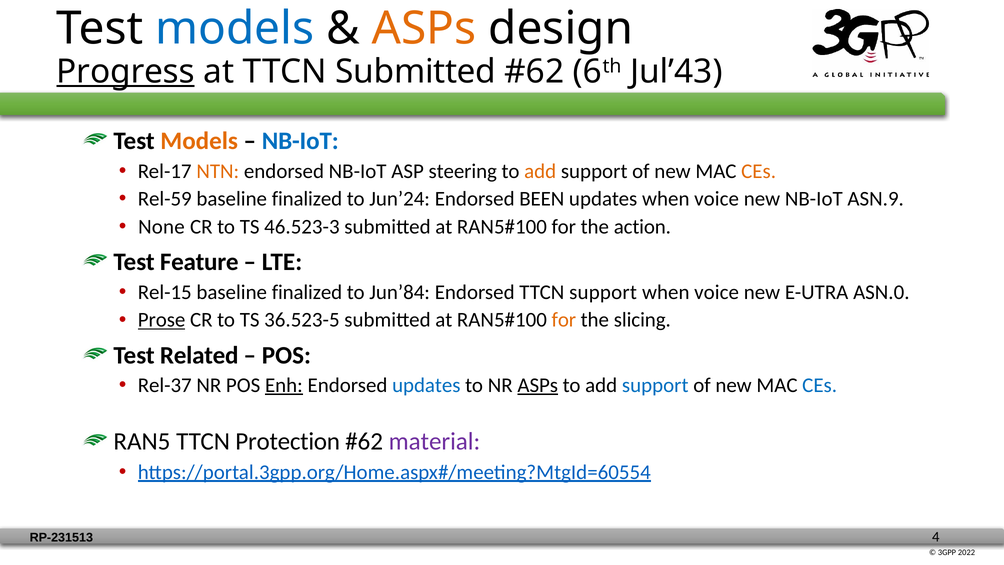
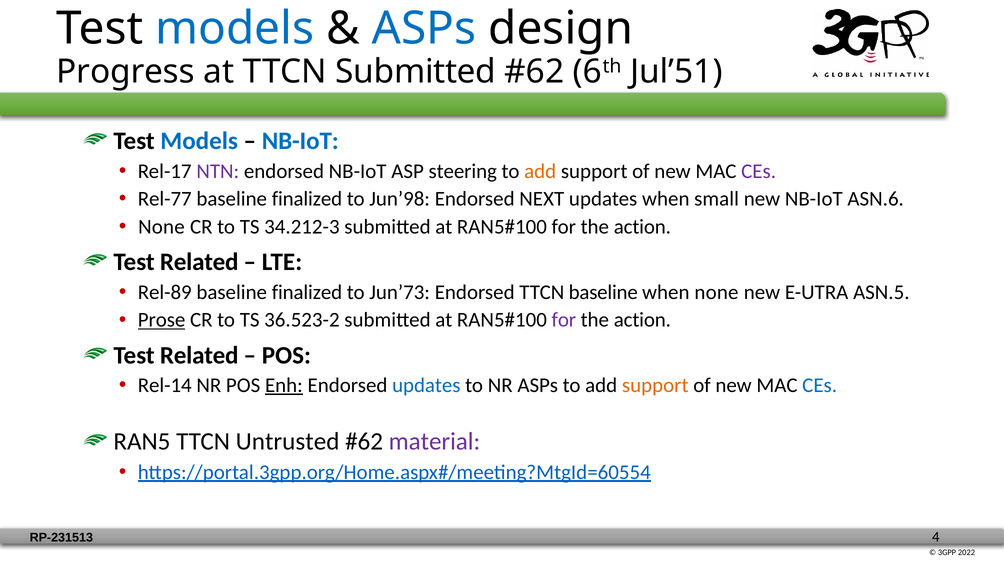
ASPs colour: orange -> blue (424, 29)
Progress underline: present -> none (126, 72)
Jul’43: Jul’43 -> Jul’51 (676, 72)
Models colour: orange -> blue (199, 141)
NTN colour: orange -> purple (218, 171)
CEs colour: orange -> purple (759, 171)
Rel-59: Rel-59 -> Rel-77 (165, 199)
Jun’24: Jun’24 -> Jun’98 (400, 199)
BEEN: BEEN -> NEXT (542, 199)
updates when voice: voice -> small (717, 199)
ASN.9: ASN.9 -> ASN.6 (876, 199)
46.523-3: 46.523-3 -> 34.212-3 (302, 227)
Feature: Feature -> Related (199, 262)
Rel-15: Rel-15 -> Rel-89 (165, 292)
Jun’84: Jun’84 -> Jun’73 (400, 292)
TTCN support: support -> baseline (603, 292)
voice: voice -> none (717, 292)
ASN.0: ASN.0 -> ASN.5 (881, 292)
36.523-5: 36.523-5 -> 36.523-2 (302, 320)
for colour: orange -> purple (564, 320)
slicing: slicing -> action (642, 320)
Rel-37: Rel-37 -> Rel-14 (165, 385)
ASPs underline: present -> none (538, 385)
support colour: blue -> orange (655, 385)
Protection: Protection -> Untrusted (288, 441)
